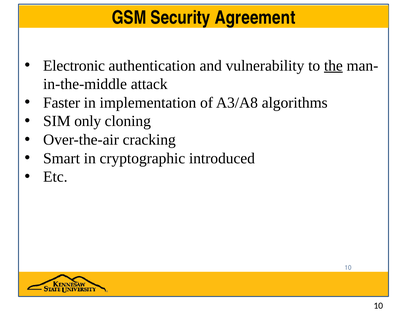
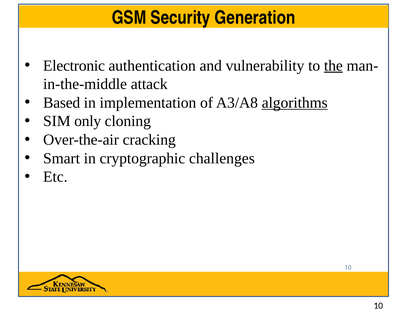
Agreement: Agreement -> Generation (255, 18)
Faster: Faster -> Based (62, 103)
algorithms underline: none -> present (295, 103)
introduced: introduced -> challenges (222, 158)
